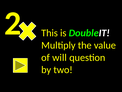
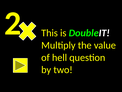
will: will -> hell (60, 57)
